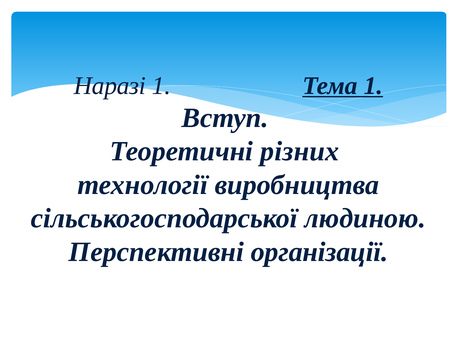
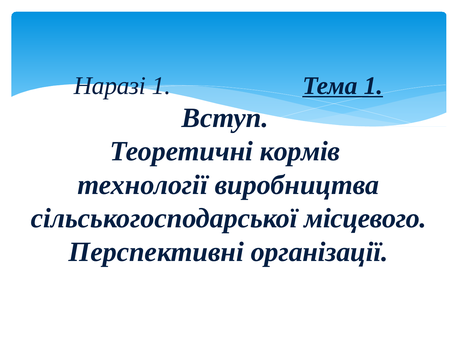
різних: різних -> кормів (300, 151)
людиною: людиною -> місцевого (365, 218)
